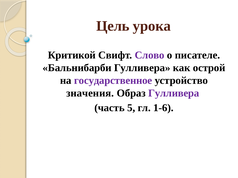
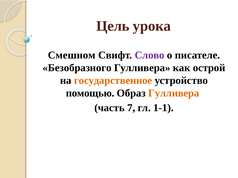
Критикой: Критикой -> Смешном (72, 55)
Бальнибарби: Бальнибарби -> Безобразного (77, 68)
государственное colour: purple -> orange (113, 81)
значения: значения -> помощью (90, 93)
Гулливера colour: purple -> orange (174, 93)
5: 5 -> 7 (131, 108)
1-6: 1-6 -> 1-1 (163, 108)
